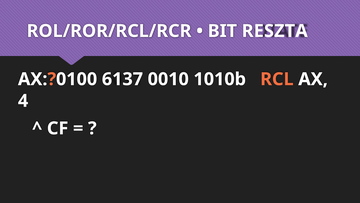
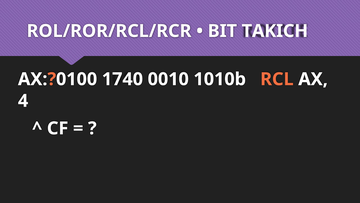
RESZTA: RESZTA -> TAKICH (275, 31)
6137: 6137 -> 1740 (122, 79)
